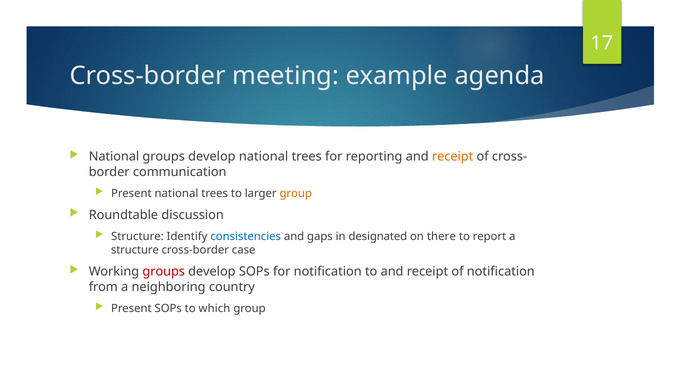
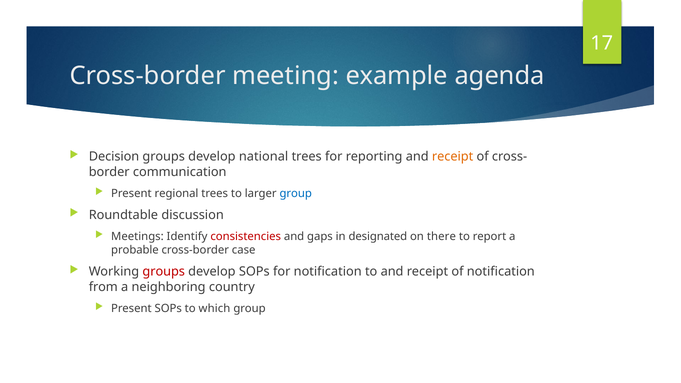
National: National -> Decision (114, 157)
Present national: national -> regional (176, 193)
group colour: orange -> blue (296, 193)
Structure: Structure -> Meetings (137, 236)
consistencies colour: blue -> red (246, 236)
structure: structure -> probable (135, 250)
